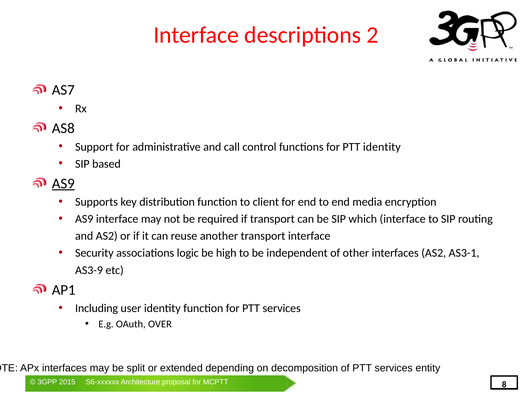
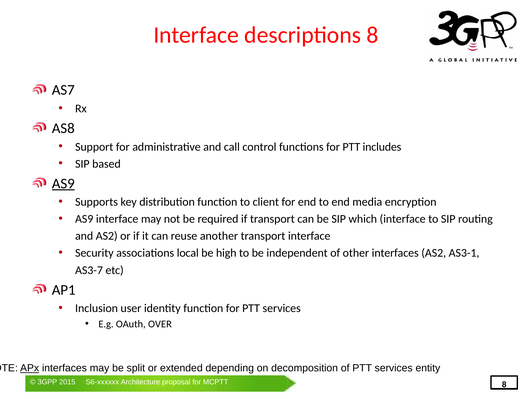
descriptions 2: 2 -> 8 (372, 35)
PTT identity: identity -> includes (382, 147)
logic: logic -> local (188, 253)
AS3-9: AS3-9 -> AS3-7 (89, 270)
Including: Including -> Inclusion (97, 308)
APx underline: none -> present (30, 368)
